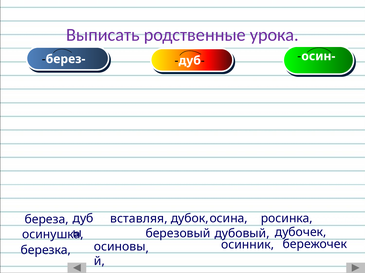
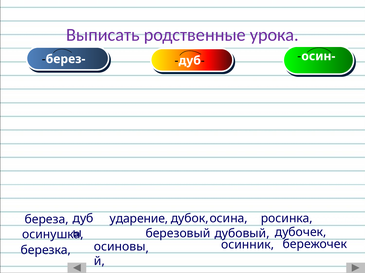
вставляя: вставляя -> ударение (139, 219)
